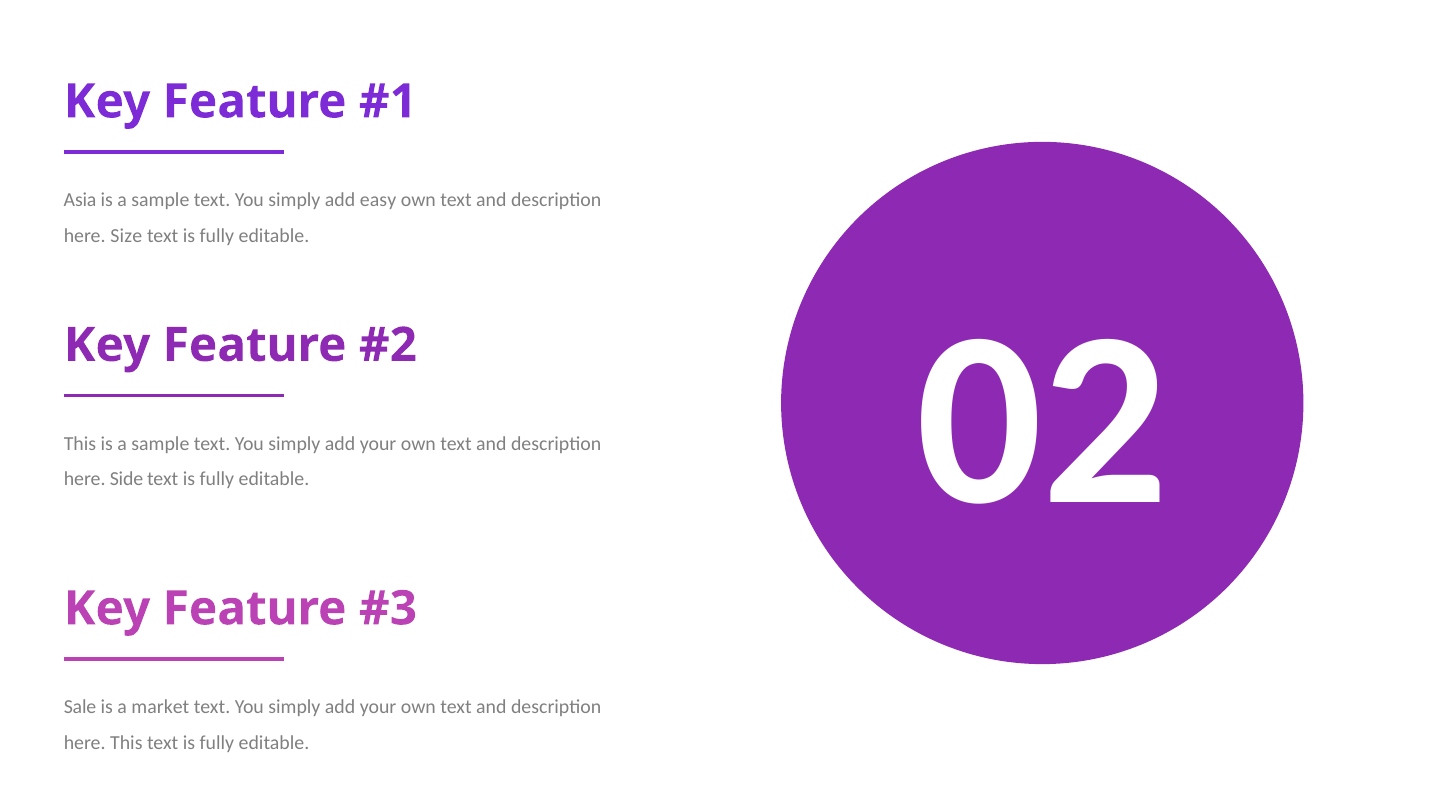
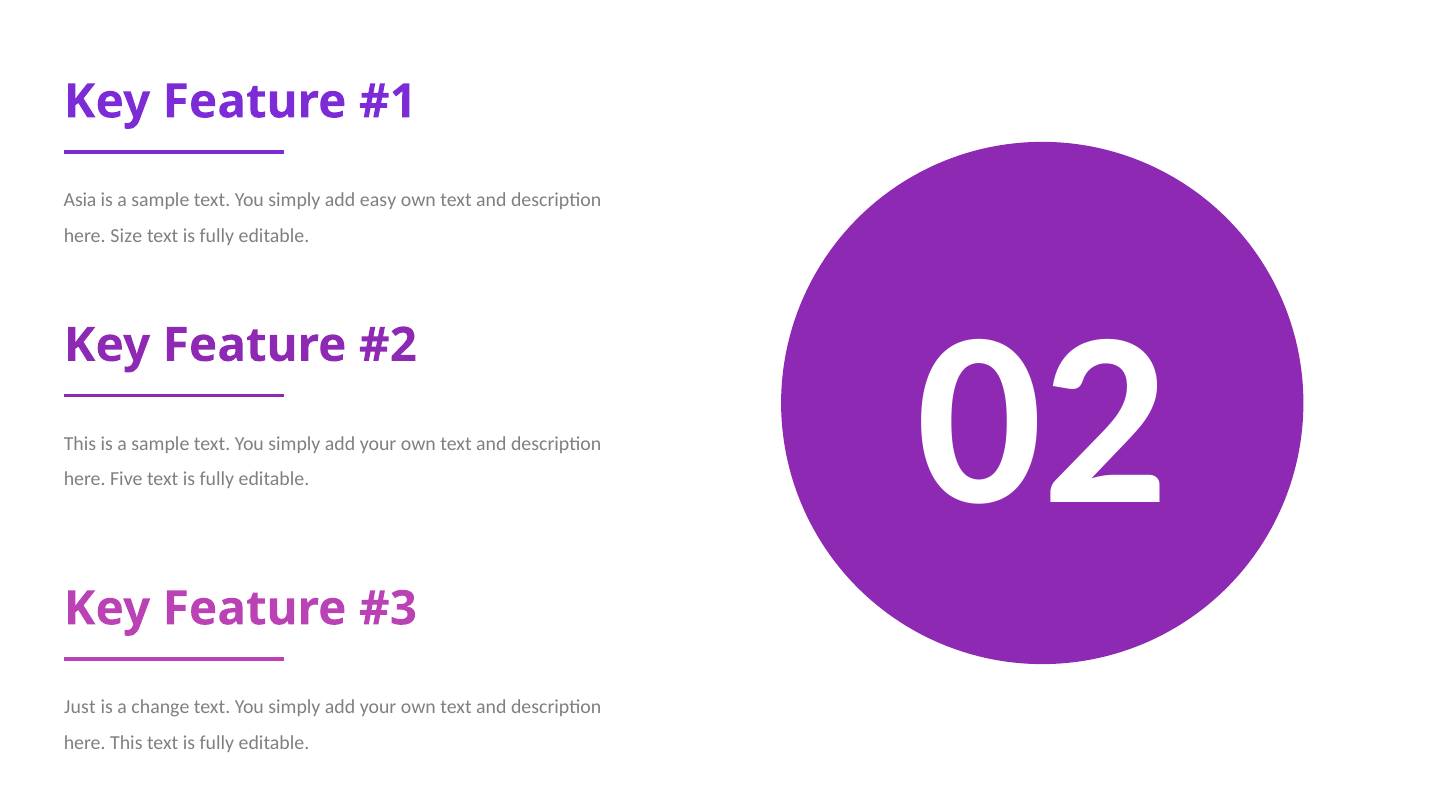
Side: Side -> Five (126, 479)
Sale: Sale -> Just (80, 707)
market: market -> change (160, 707)
